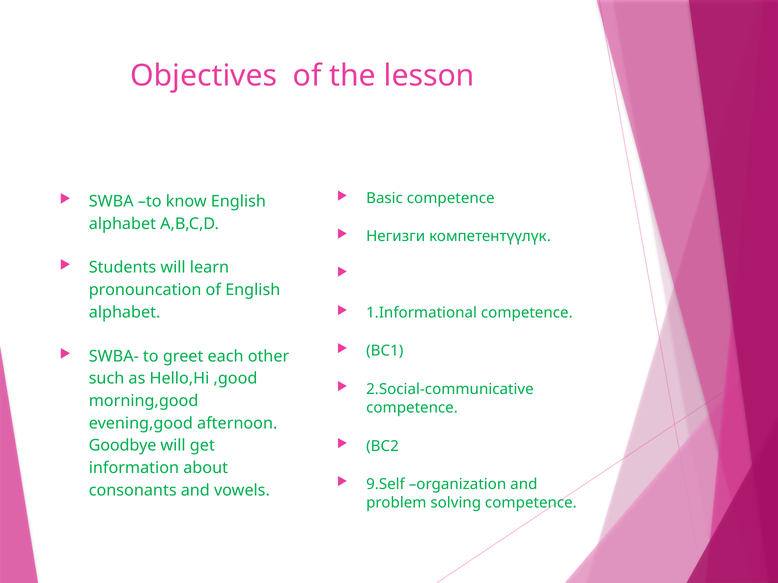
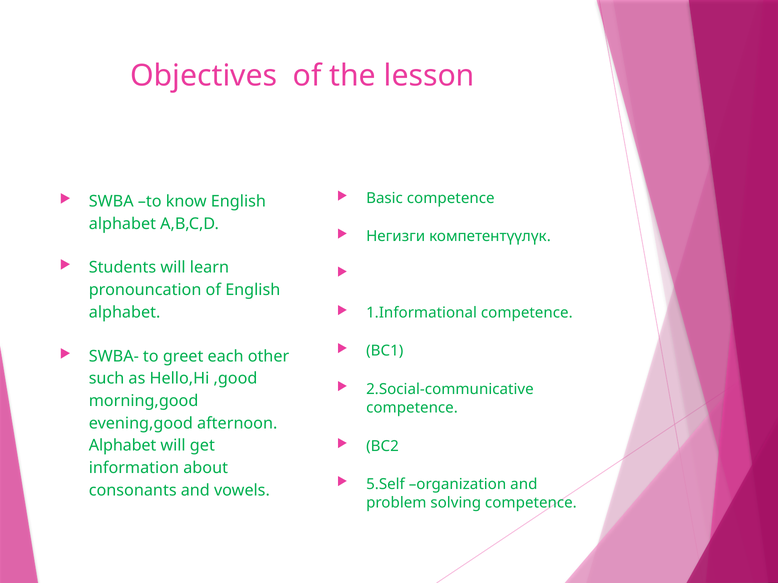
Goodbye: Goodbye -> Alphabet (123, 446)
9.Self: 9.Self -> 5.Self (385, 485)
